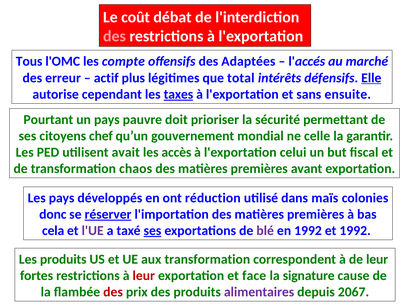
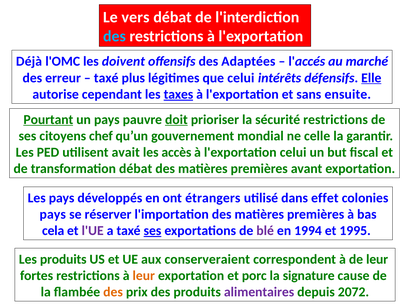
coût: coût -> vers (135, 17)
des colour: pink -> light blue (114, 36)
Tous: Tous -> Déjà (29, 61)
compte: compte -> doivent (123, 61)
actif: actif -> taxé (106, 78)
que total: total -> celui (241, 78)
Pourtant underline: none -> present (48, 119)
doit underline: none -> present (176, 119)
sécurité permettant: permettant -> restrictions (336, 119)
transformation chaos: chaos -> débat (136, 169)
réduction: réduction -> étrangers (213, 198)
maïs: maïs -> effet (325, 198)
donc: donc -> pays (53, 214)
réserver underline: present -> none (108, 214)
en 1992: 1992 -> 1994 (308, 230)
et 1992: 1992 -> 1995 (355, 230)
aux transformation: transformation -> conserveraient (207, 259)
leur colour: red -> orange (144, 275)
face: face -> porc (254, 275)
des colour: red -> orange (113, 292)
2067: 2067 -> 2072 (353, 292)
